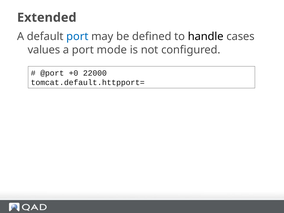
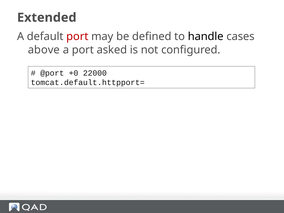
port colour: blue -> red (77, 37)
values: values -> above (44, 50)
mode: mode -> asked (112, 50)
